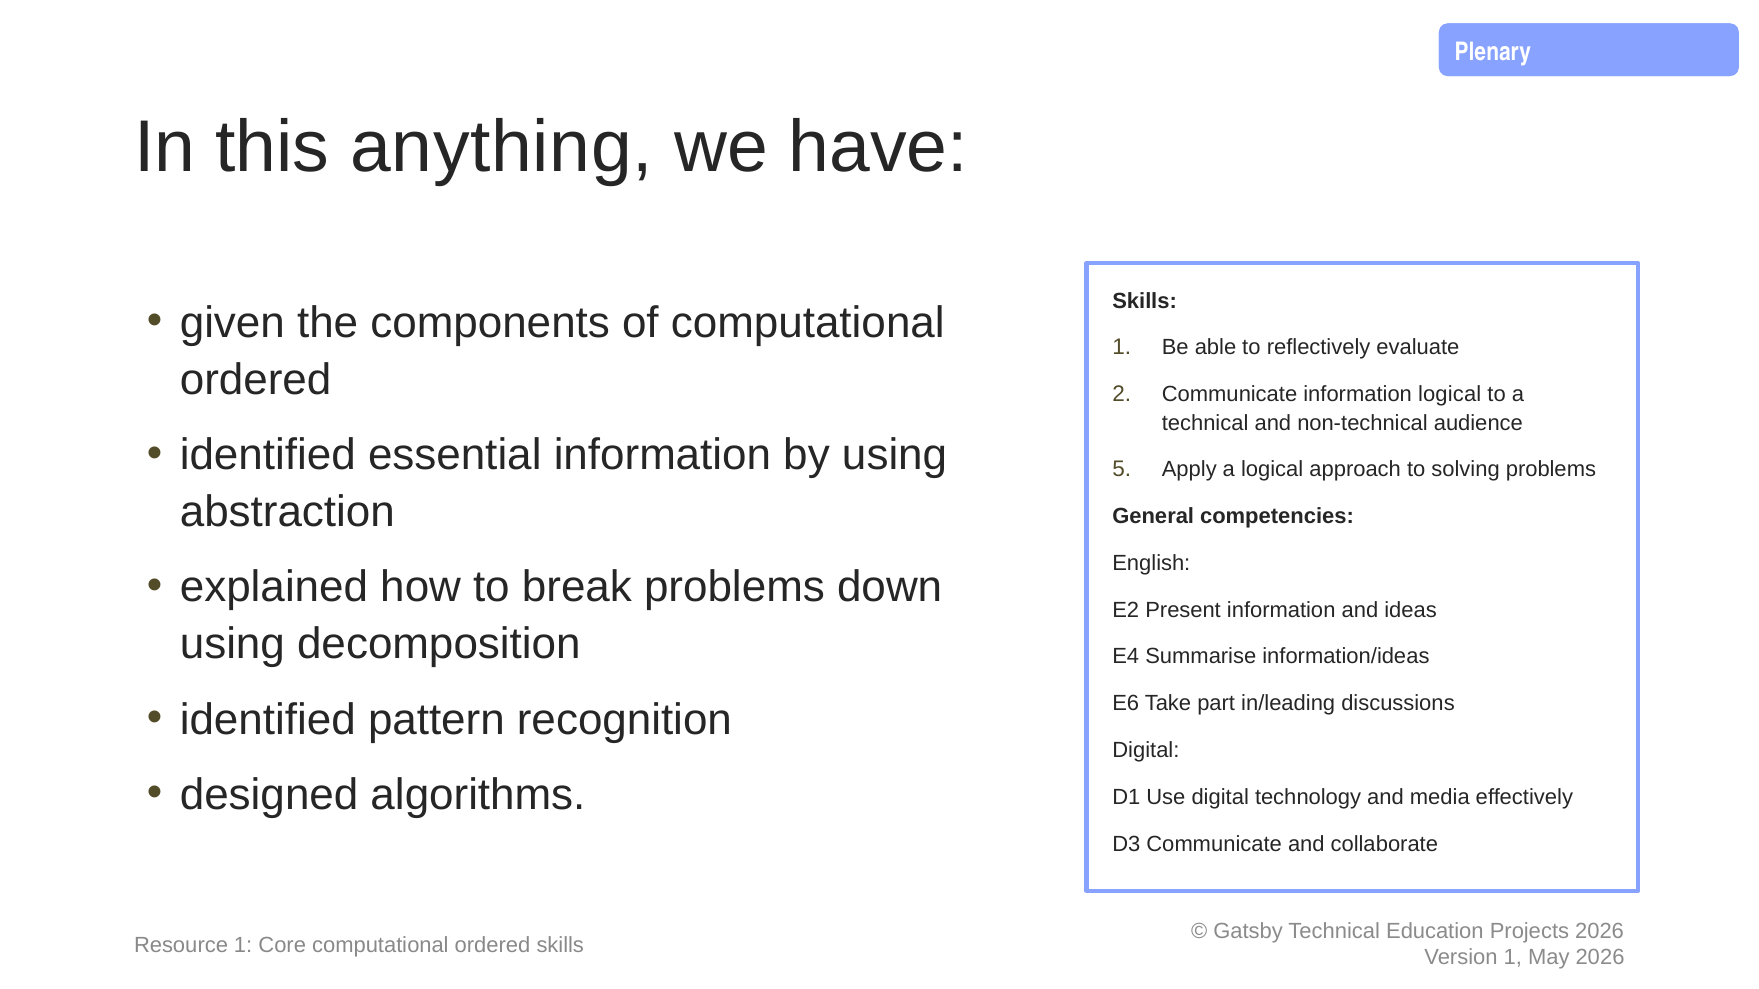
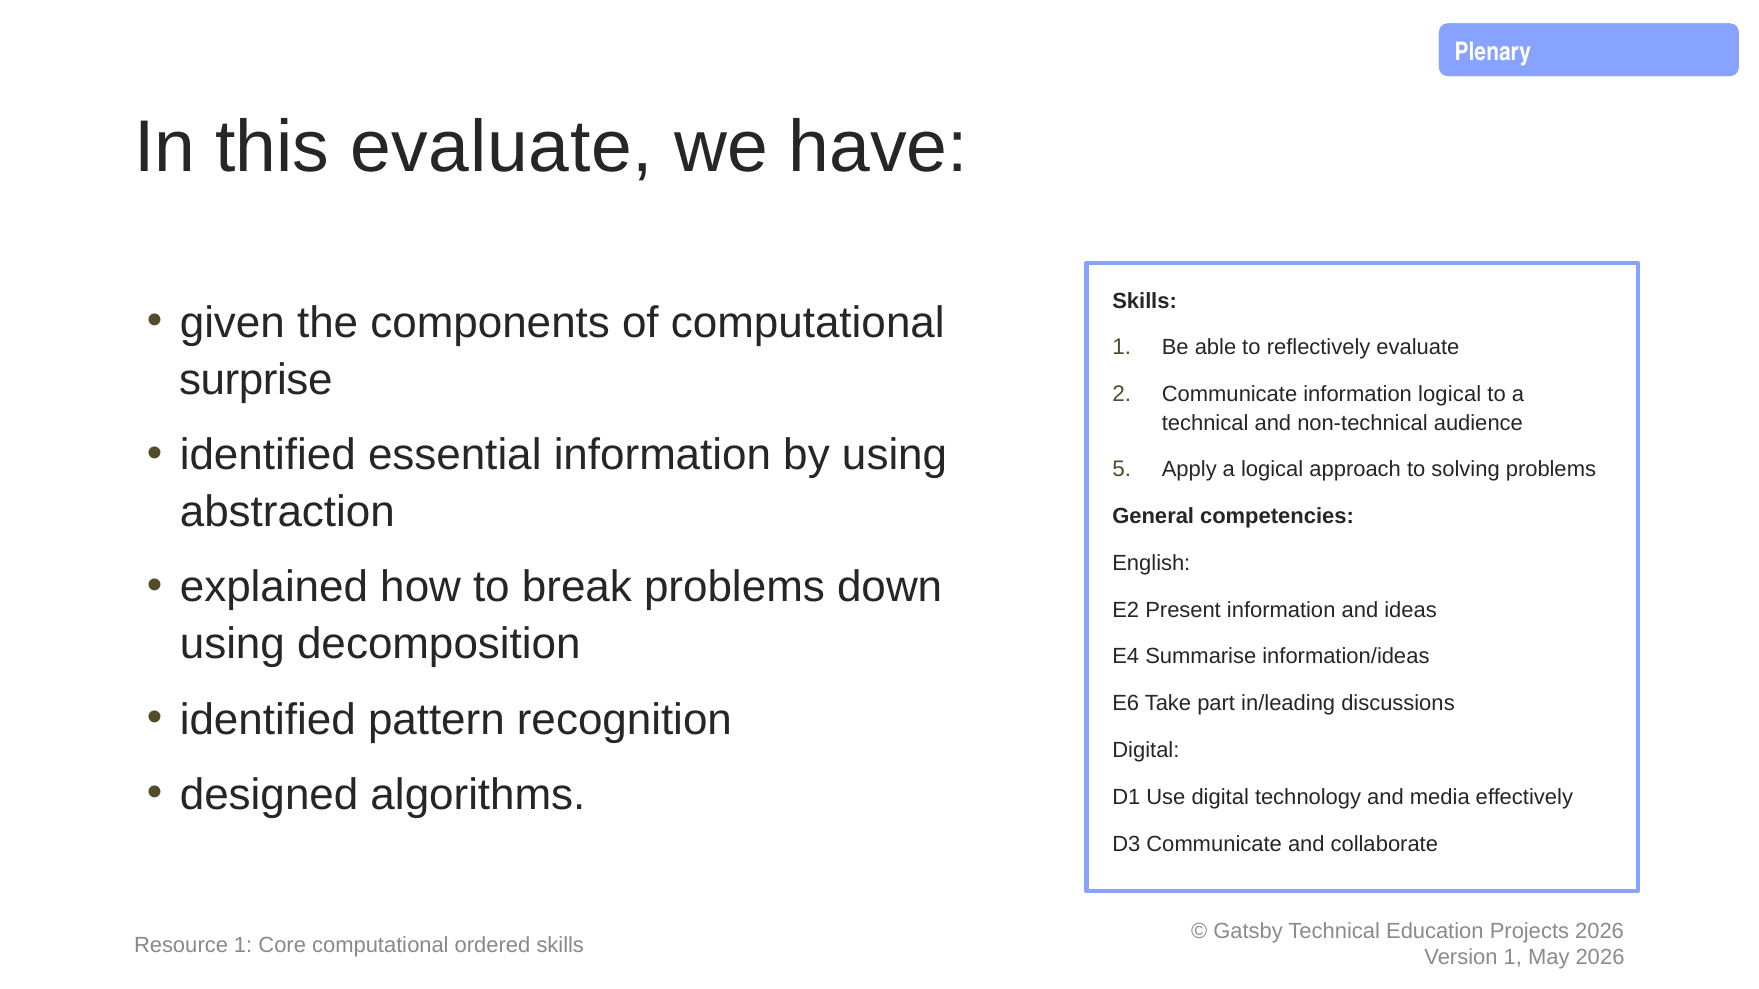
this anything: anything -> evaluate (502, 148)
ordered: ordered -> surprise (256, 380)
